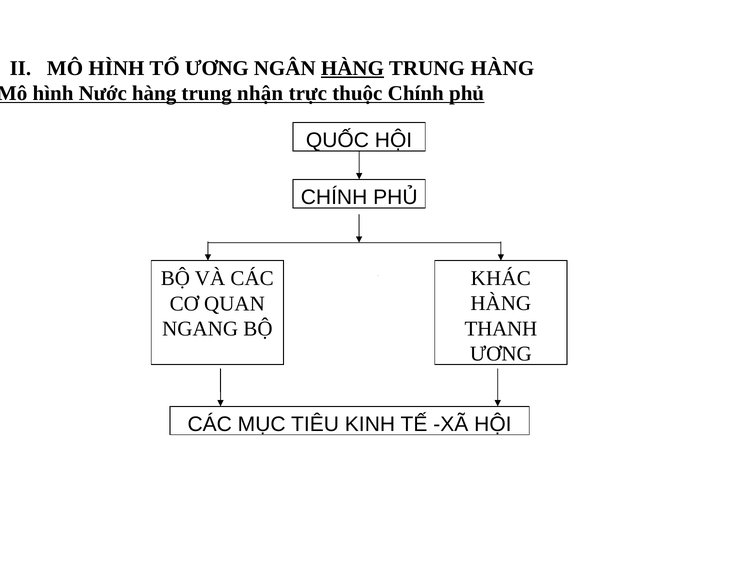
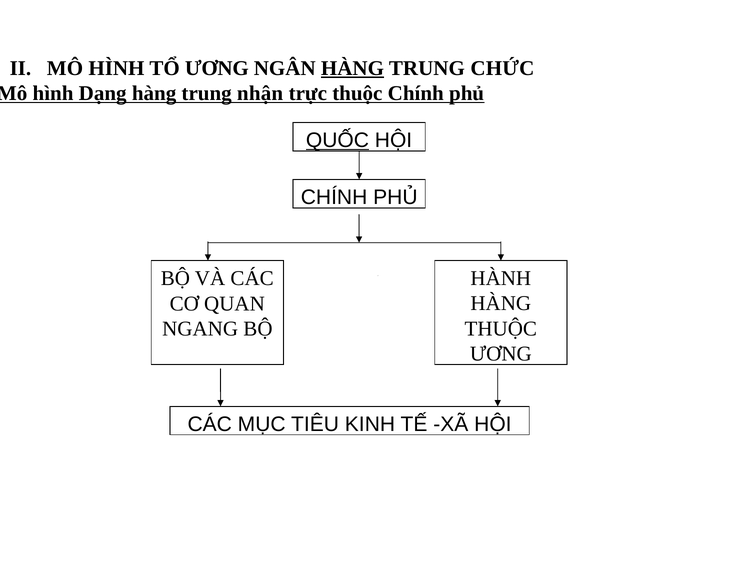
TRUNG HÀNG: HÀNG -> CHỨC (502, 68)
Nước: Nước -> Dạng (103, 93)
QUỐC underline: none -> present (337, 140)
KHÁC: KHÁC -> HÀNH (501, 278)
THANH: THANH -> THUỘC (501, 329)
